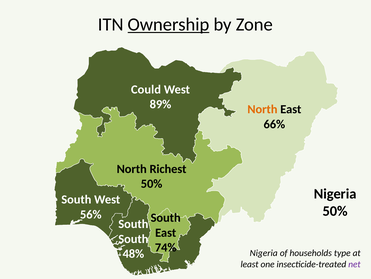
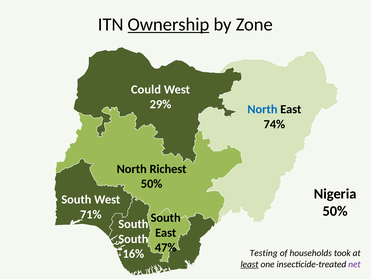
89%: 89% -> 29% (160, 104)
North colour: orange -> blue (262, 109)
66%: 66% -> 74% (274, 124)
56%: 56% -> 71% (91, 214)
74%: 74% -> 47% (166, 247)
48%: 48% -> 16% (133, 253)
Nigeria: Nigeria -> Testing (264, 252)
type: type -> took (342, 252)
least underline: none -> present (250, 264)
